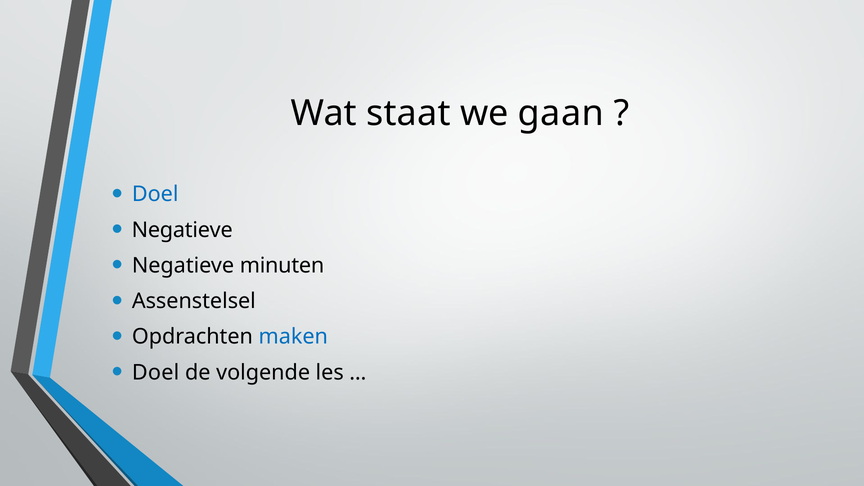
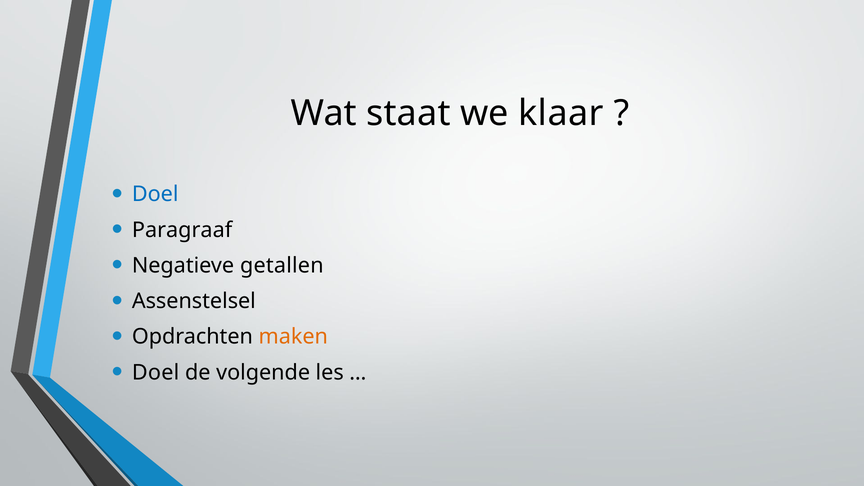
gaan: gaan -> klaar (561, 113)
Negatieve: Negatieve -> Paragraaf (182, 230)
minuten: minuten -> getallen (282, 266)
maken colour: blue -> orange (293, 337)
